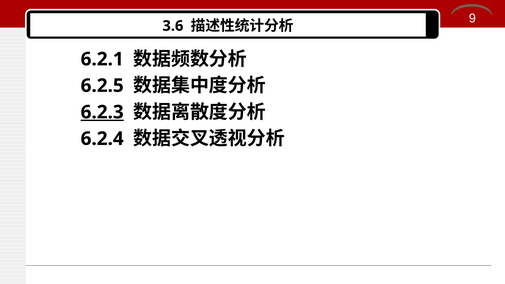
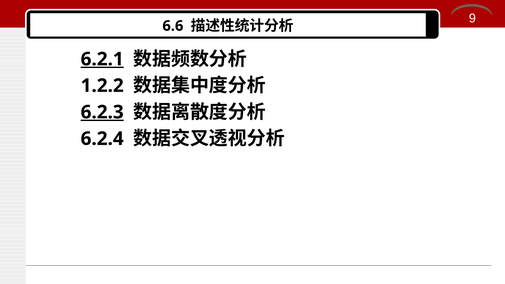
3.6: 3.6 -> 6.6 (173, 26)
6.2.1 underline: none -> present (102, 59)
6.2.5: 6.2.5 -> 1.2.2 (102, 86)
